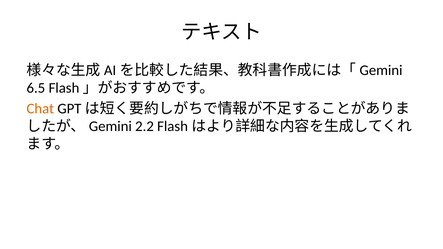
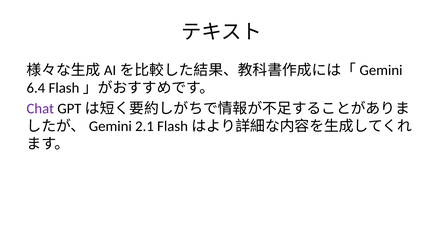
6.5: 6.5 -> 6.4 (36, 88)
Chat colour: orange -> purple (40, 109)
2.2: 2.2 -> 2.1 (144, 126)
